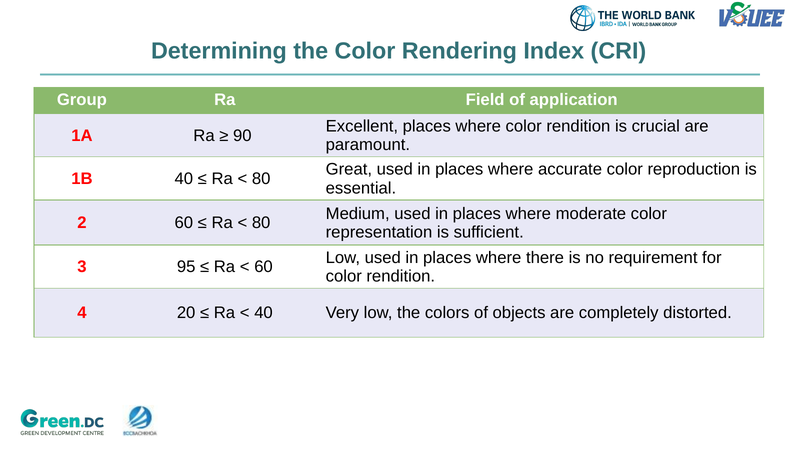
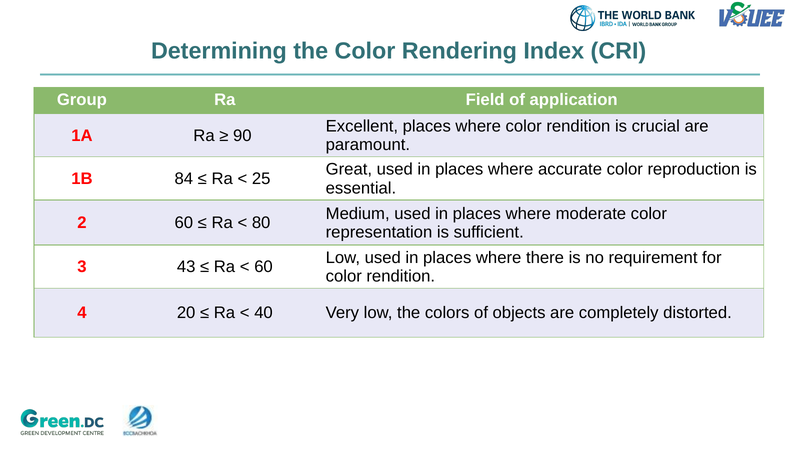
1B 40: 40 -> 84 (184, 179)
80: 80 -> 25 (261, 179)
95: 95 -> 43 (186, 267)
